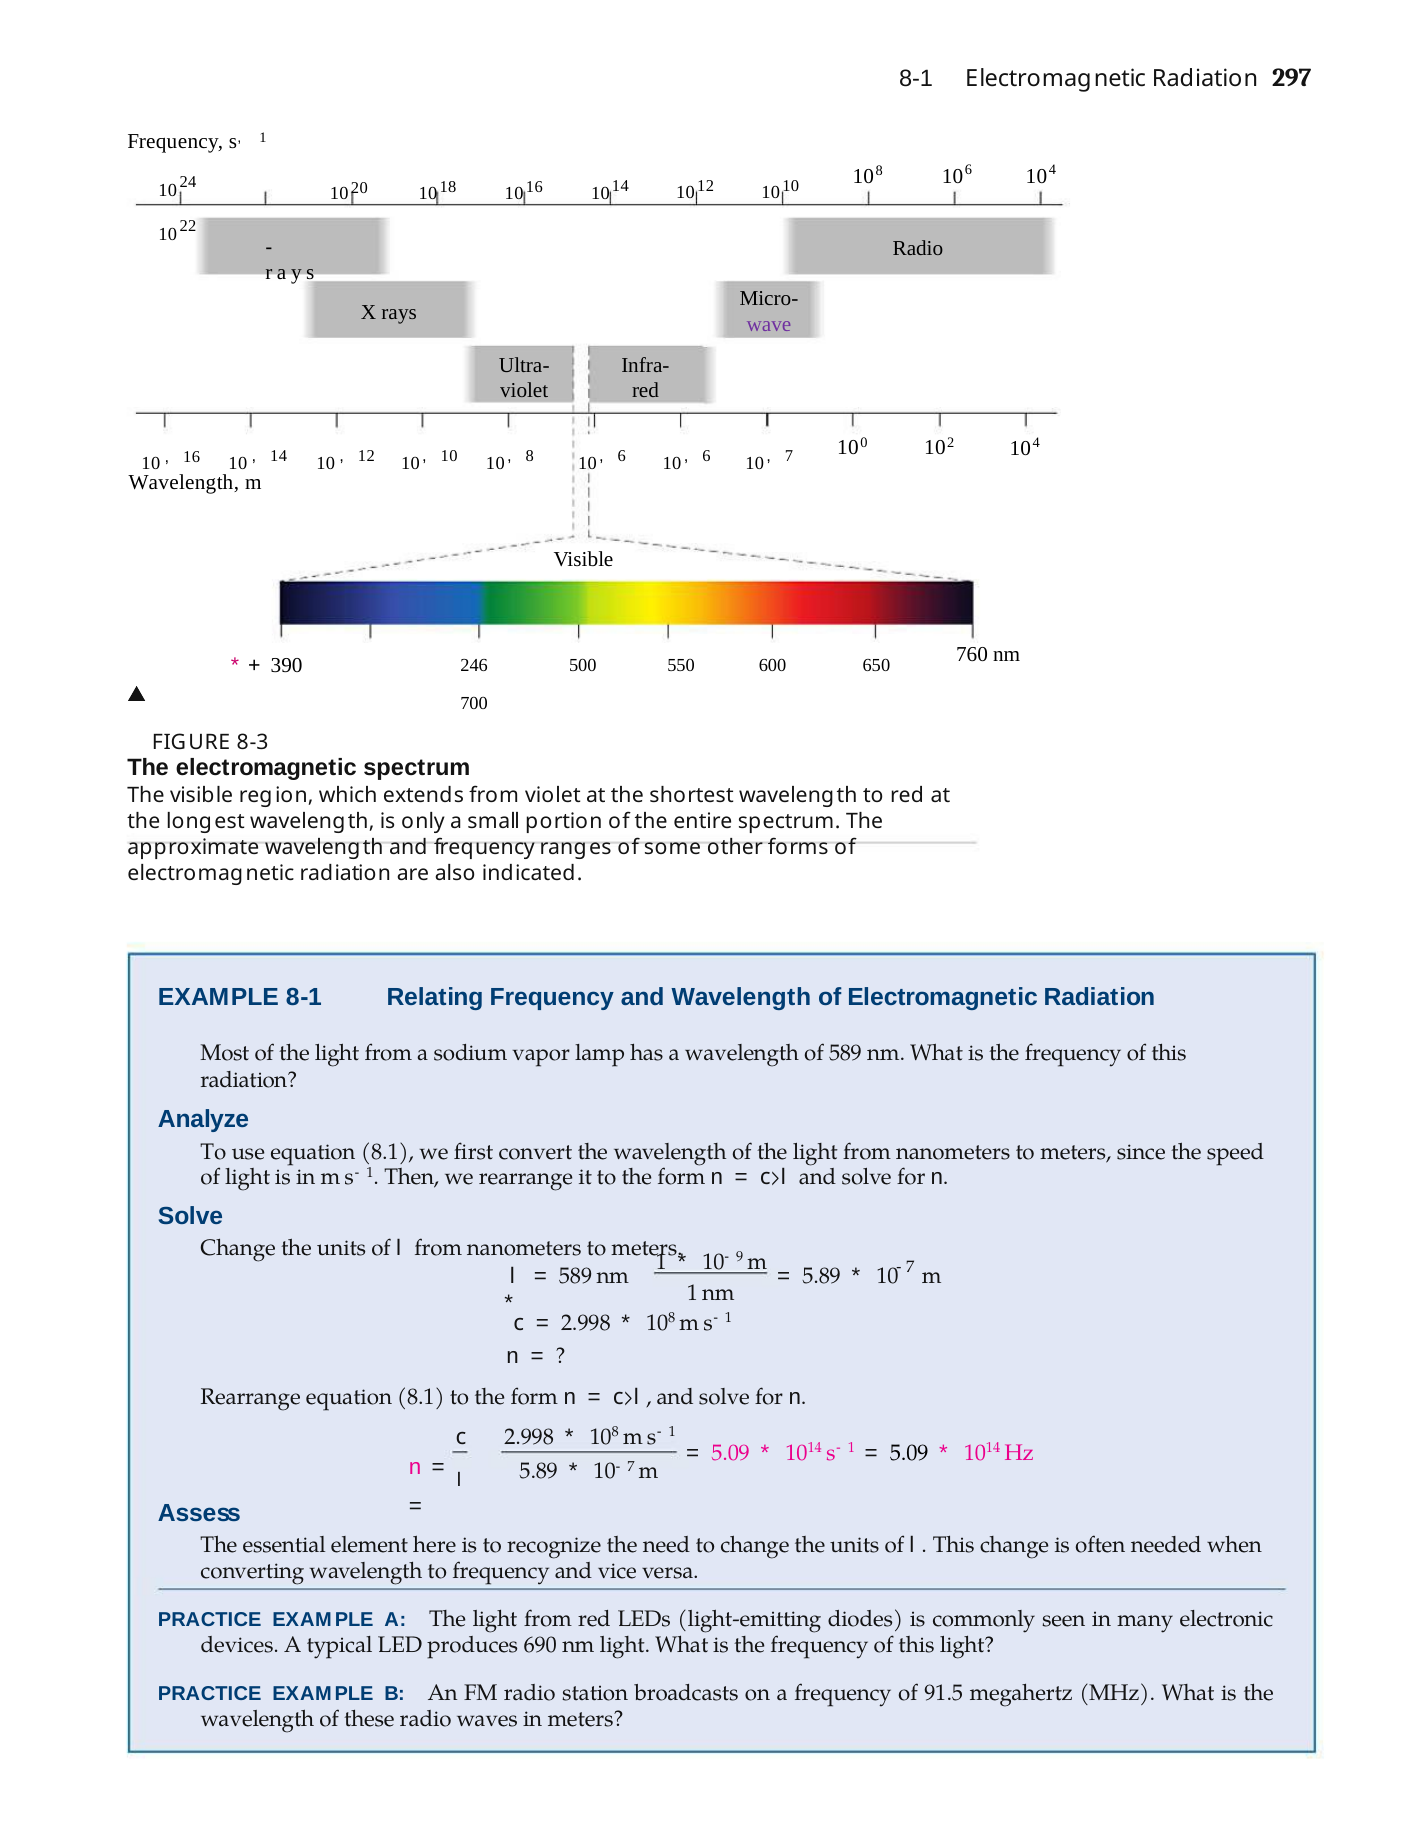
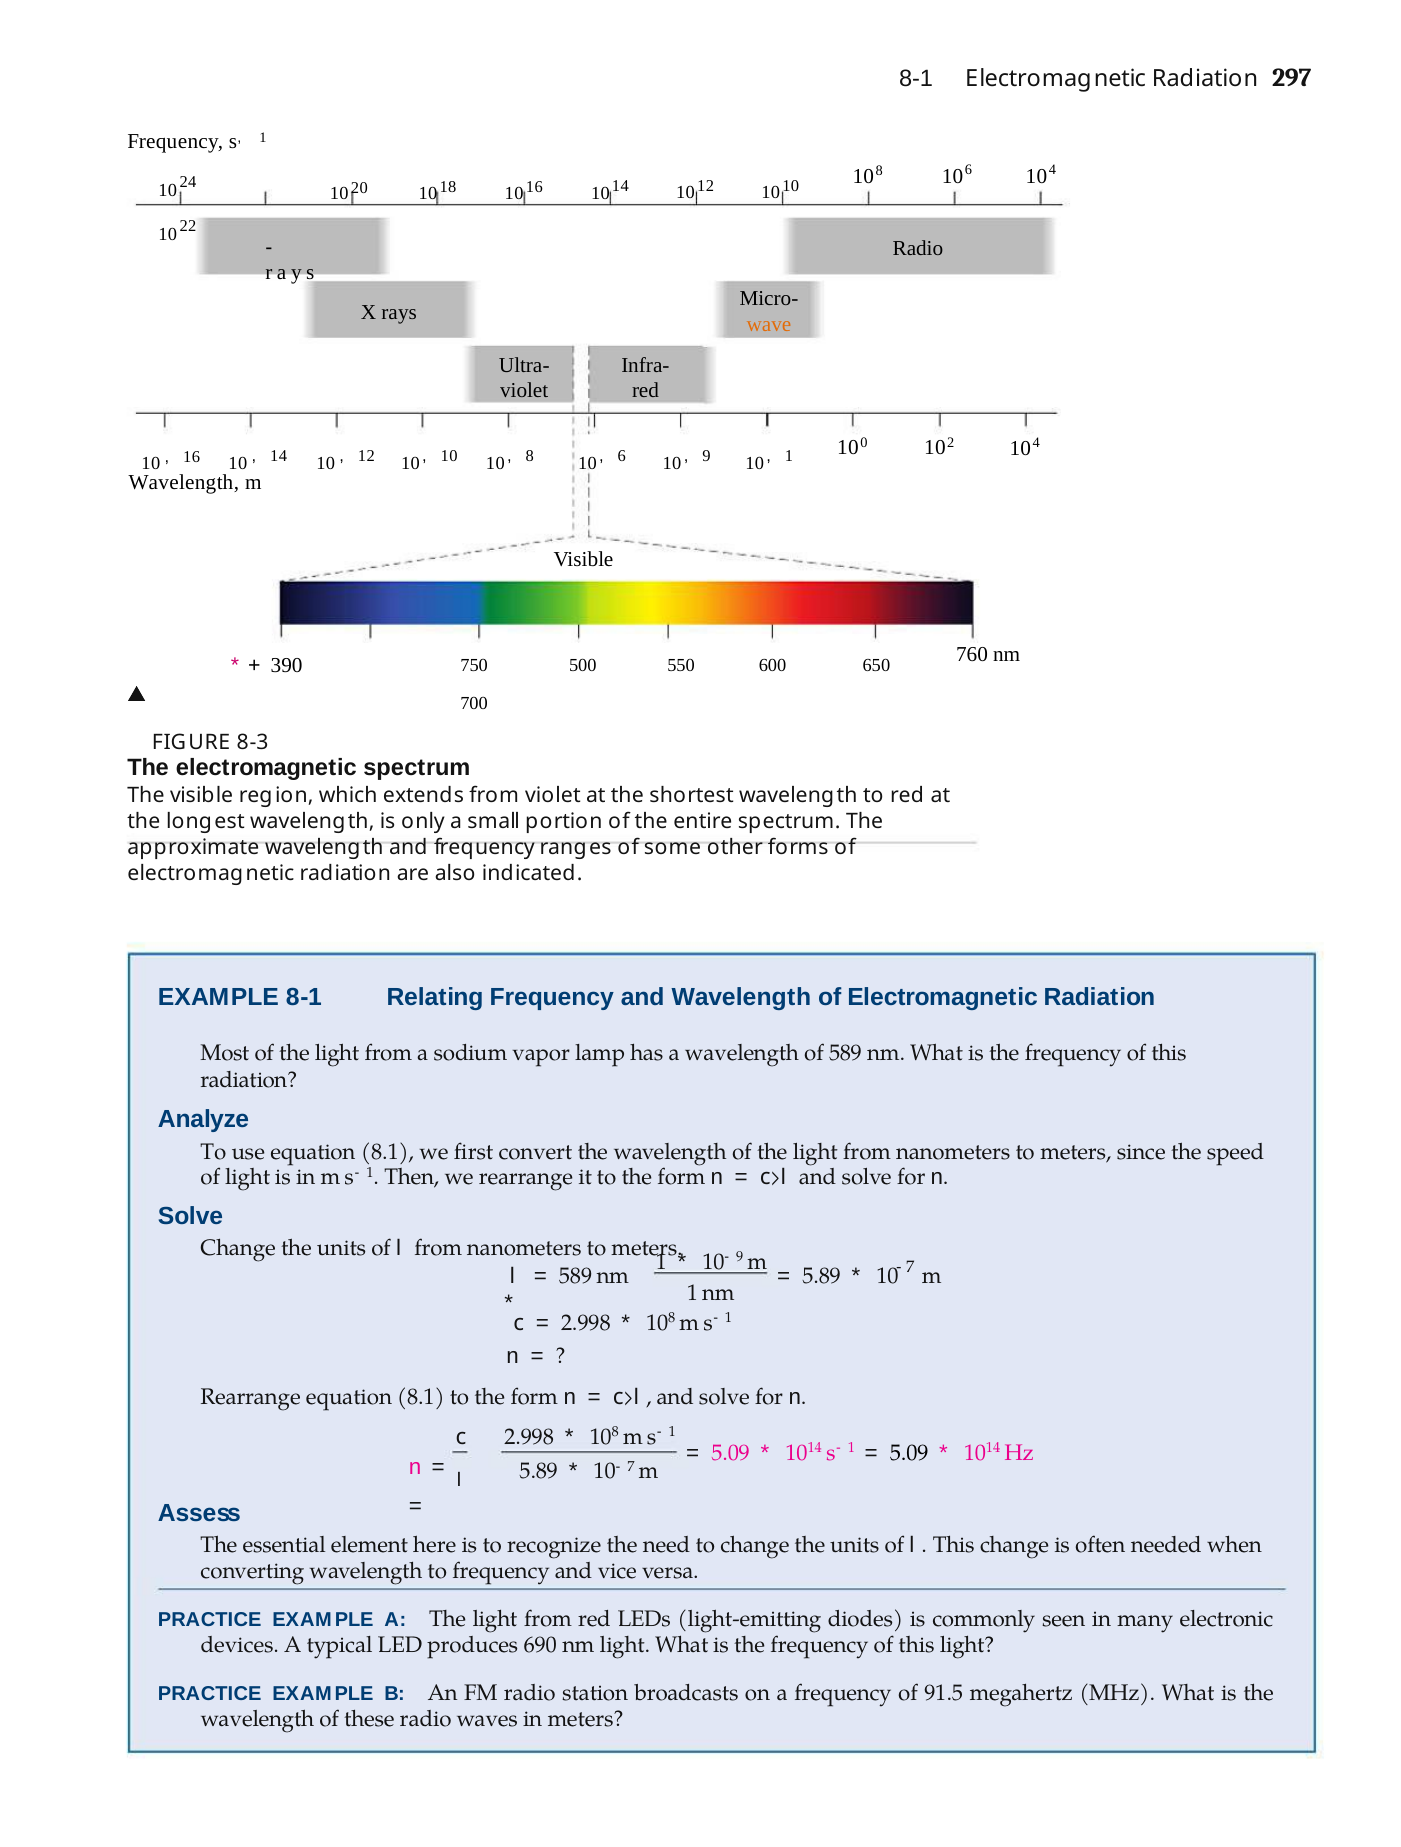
wave colour: purple -> orange (769, 325)
6: 6 -> 9 (706, 456)
7: 7 -> 1 (789, 456)
246: 246 -> 750 (474, 665)
